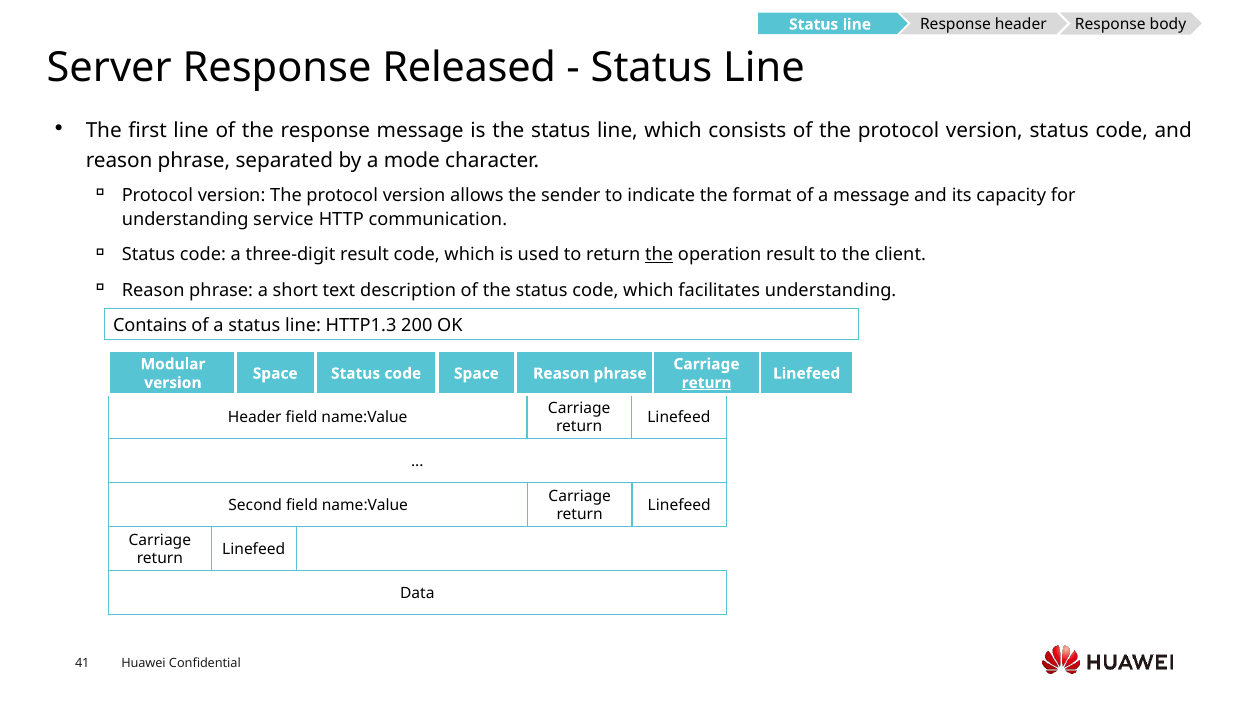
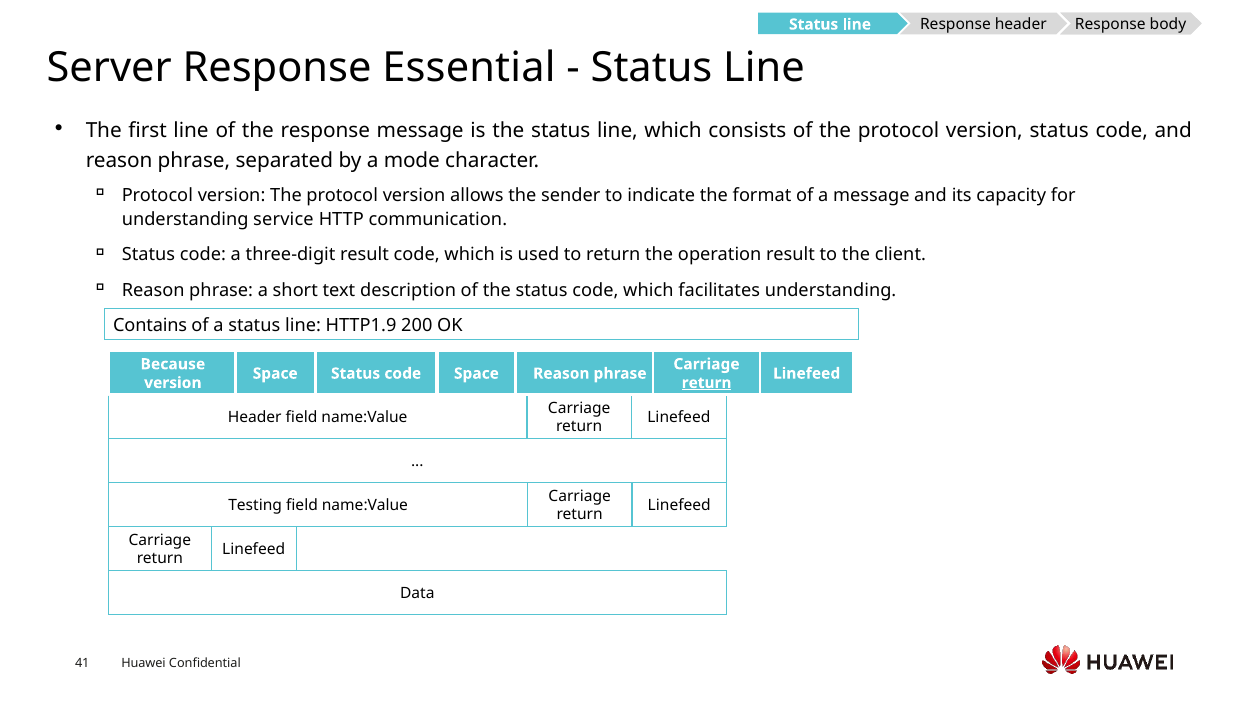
Released: Released -> Essential (469, 68)
the underline: present -> none (659, 255)
HTTP1.3: HTTP1.3 -> HTTP1.9 (361, 326)
Modular: Modular -> Because (173, 364)
Second: Second -> Testing (255, 506)
